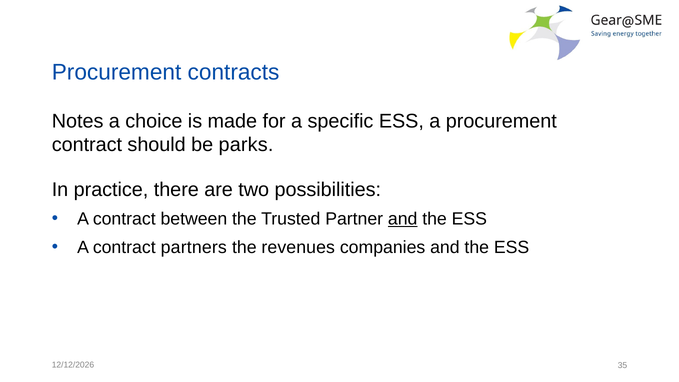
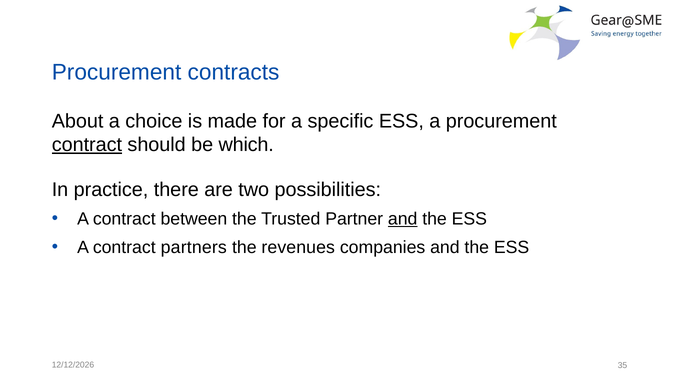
Notes: Notes -> About (78, 121)
contract underline: none -> present (87, 145)
parks: parks -> which (246, 145)
